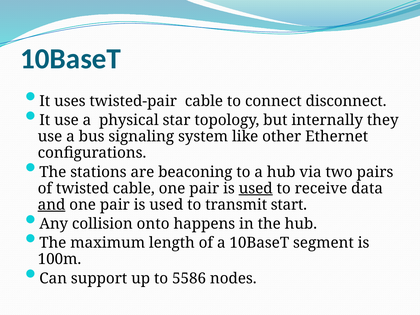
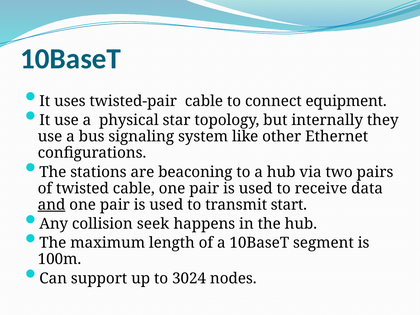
disconnect: disconnect -> equipment (346, 101)
used underline: present -> none (256, 188)
onto: onto -> seek (153, 224)
5586: 5586 -> 3024 (189, 278)
